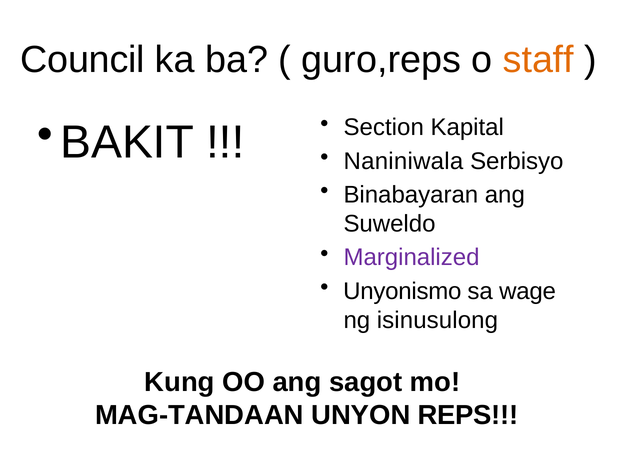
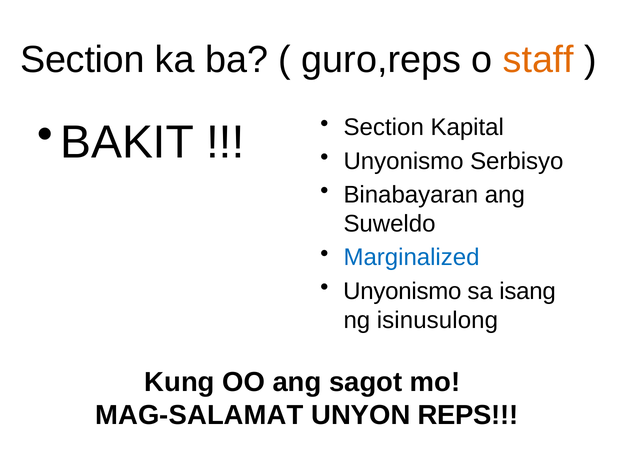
Council: Council -> Section (82, 60)
Naniniwala: Naniniwala -> Unyonismo (404, 161)
Marginalized colour: purple -> blue (412, 257)
wage: wage -> isang (528, 291)
MAG-TANDAAN: MAG-TANDAAN -> MAG-SALAMAT (199, 415)
